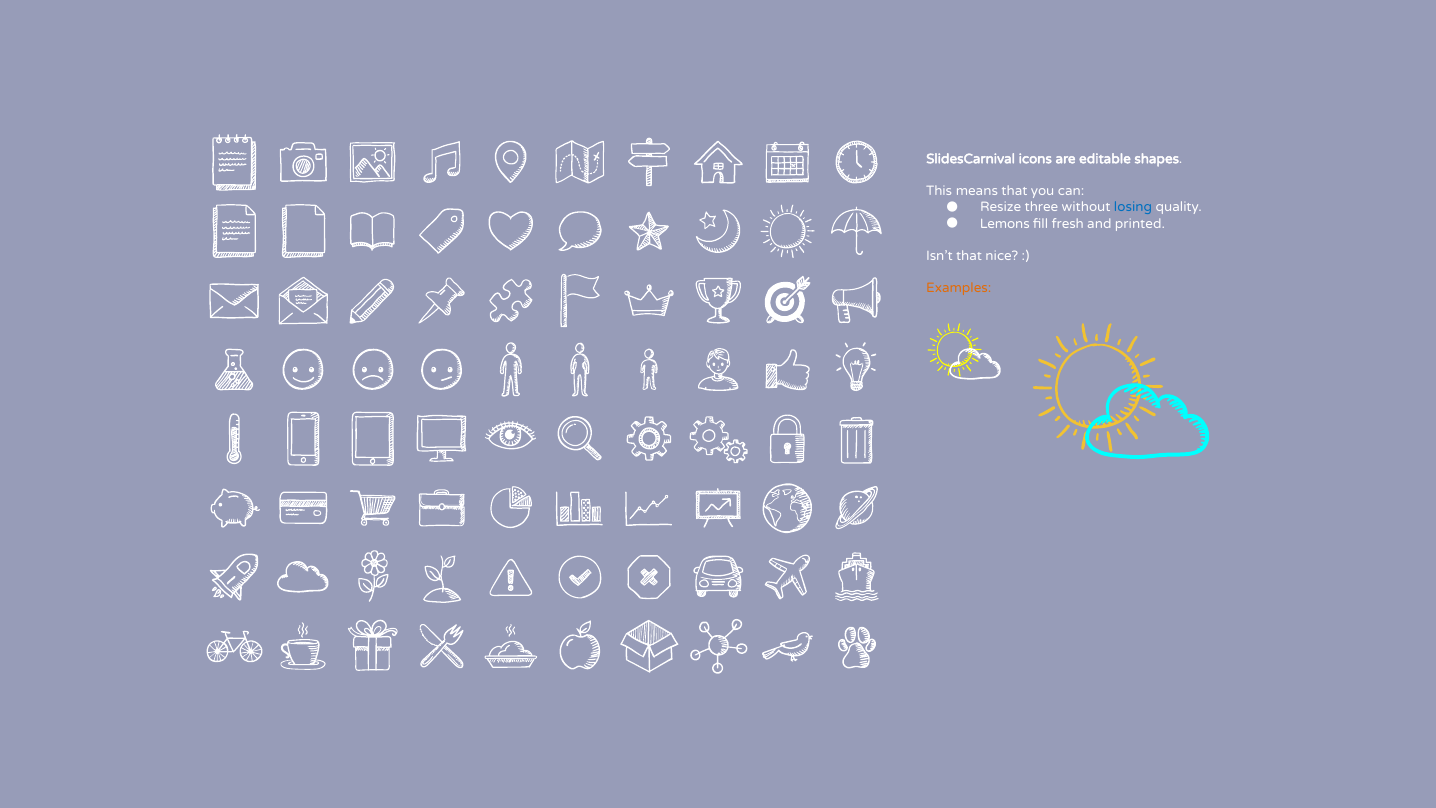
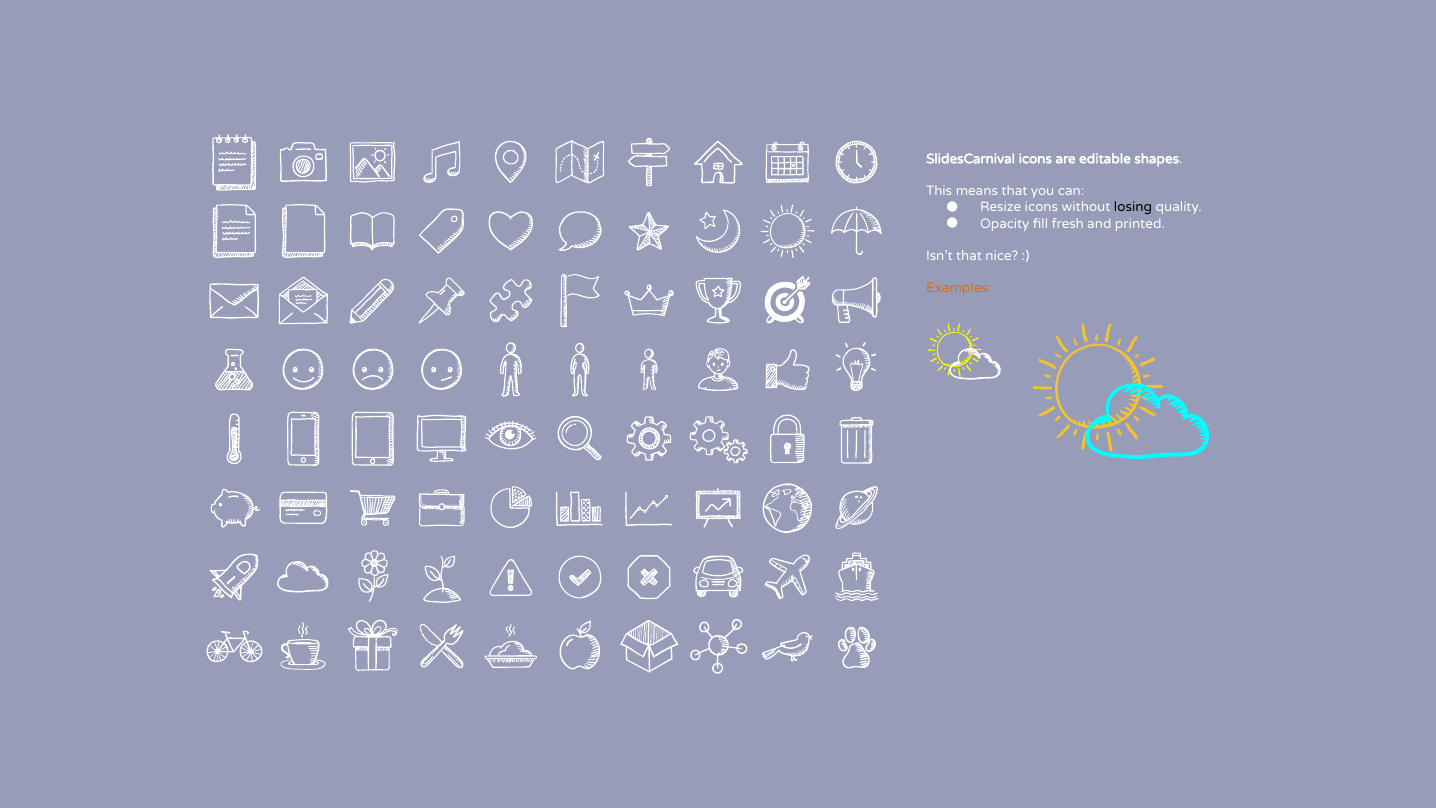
Resize three: three -> icons (1041, 207)
losing colour: blue -> black (1133, 207)
Lemons: Lemons -> Opacity (1005, 223)
